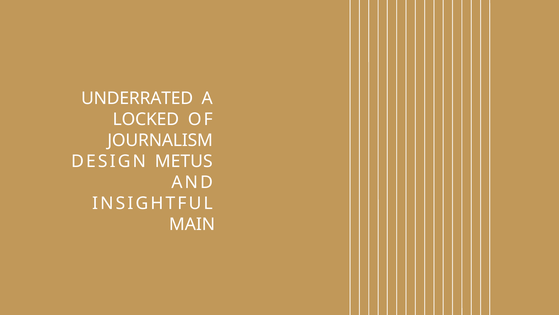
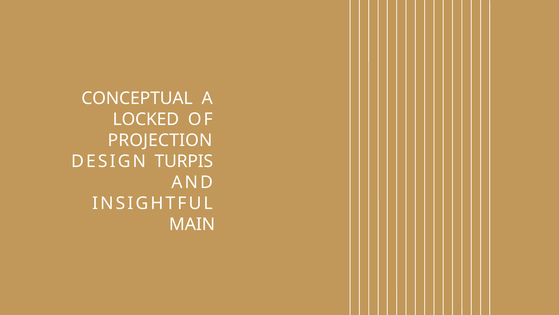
UNDERRATED: UNDERRATED -> CONCEPTUAL (137, 98)
JOURNALISM: JOURNALISM -> PROJECTION (160, 140)
METUS: METUS -> TURPIS (184, 161)
